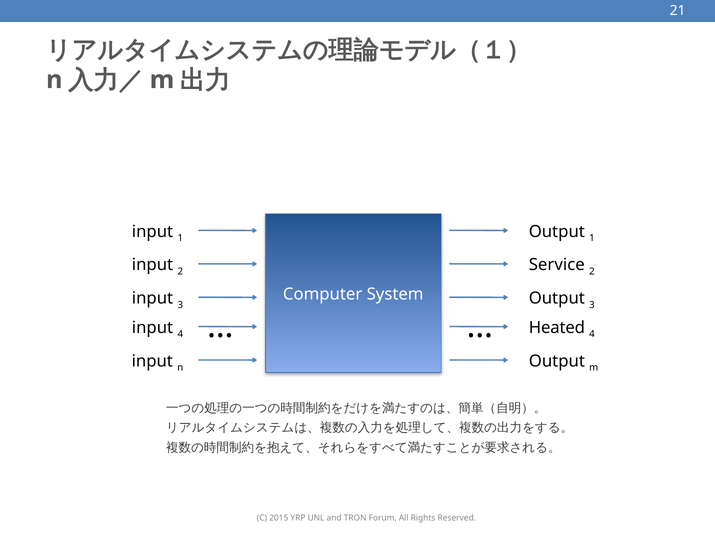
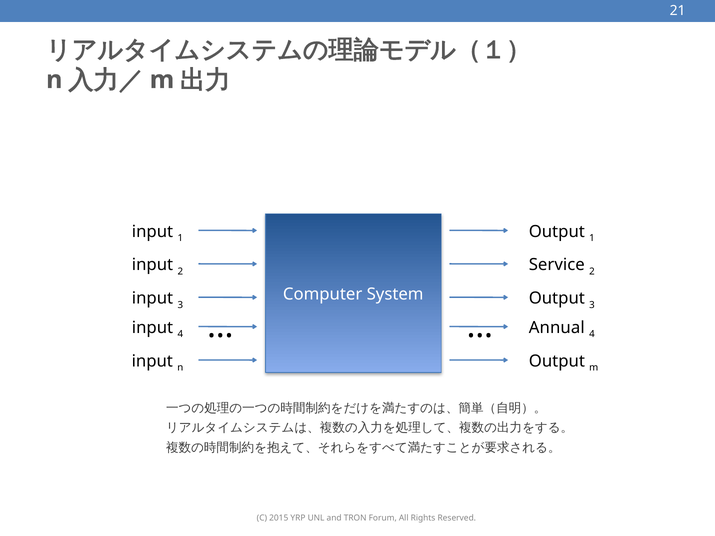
Heated: Heated -> Annual (557, 328)
